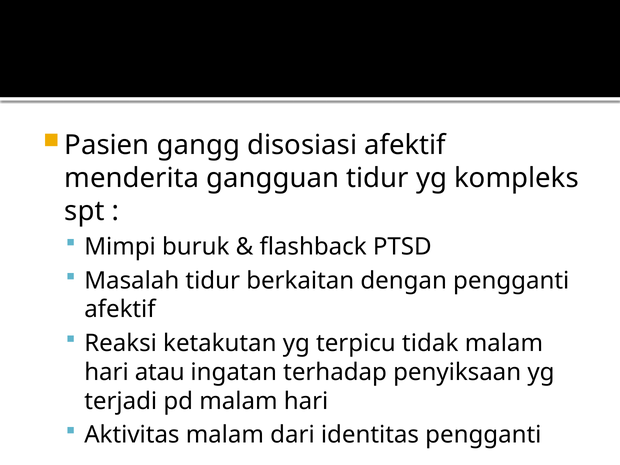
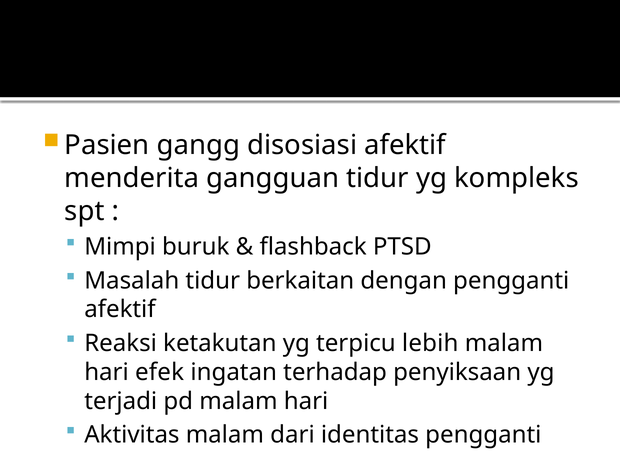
tidak: tidak -> lebih (430, 343)
atau: atau -> efek (160, 372)
